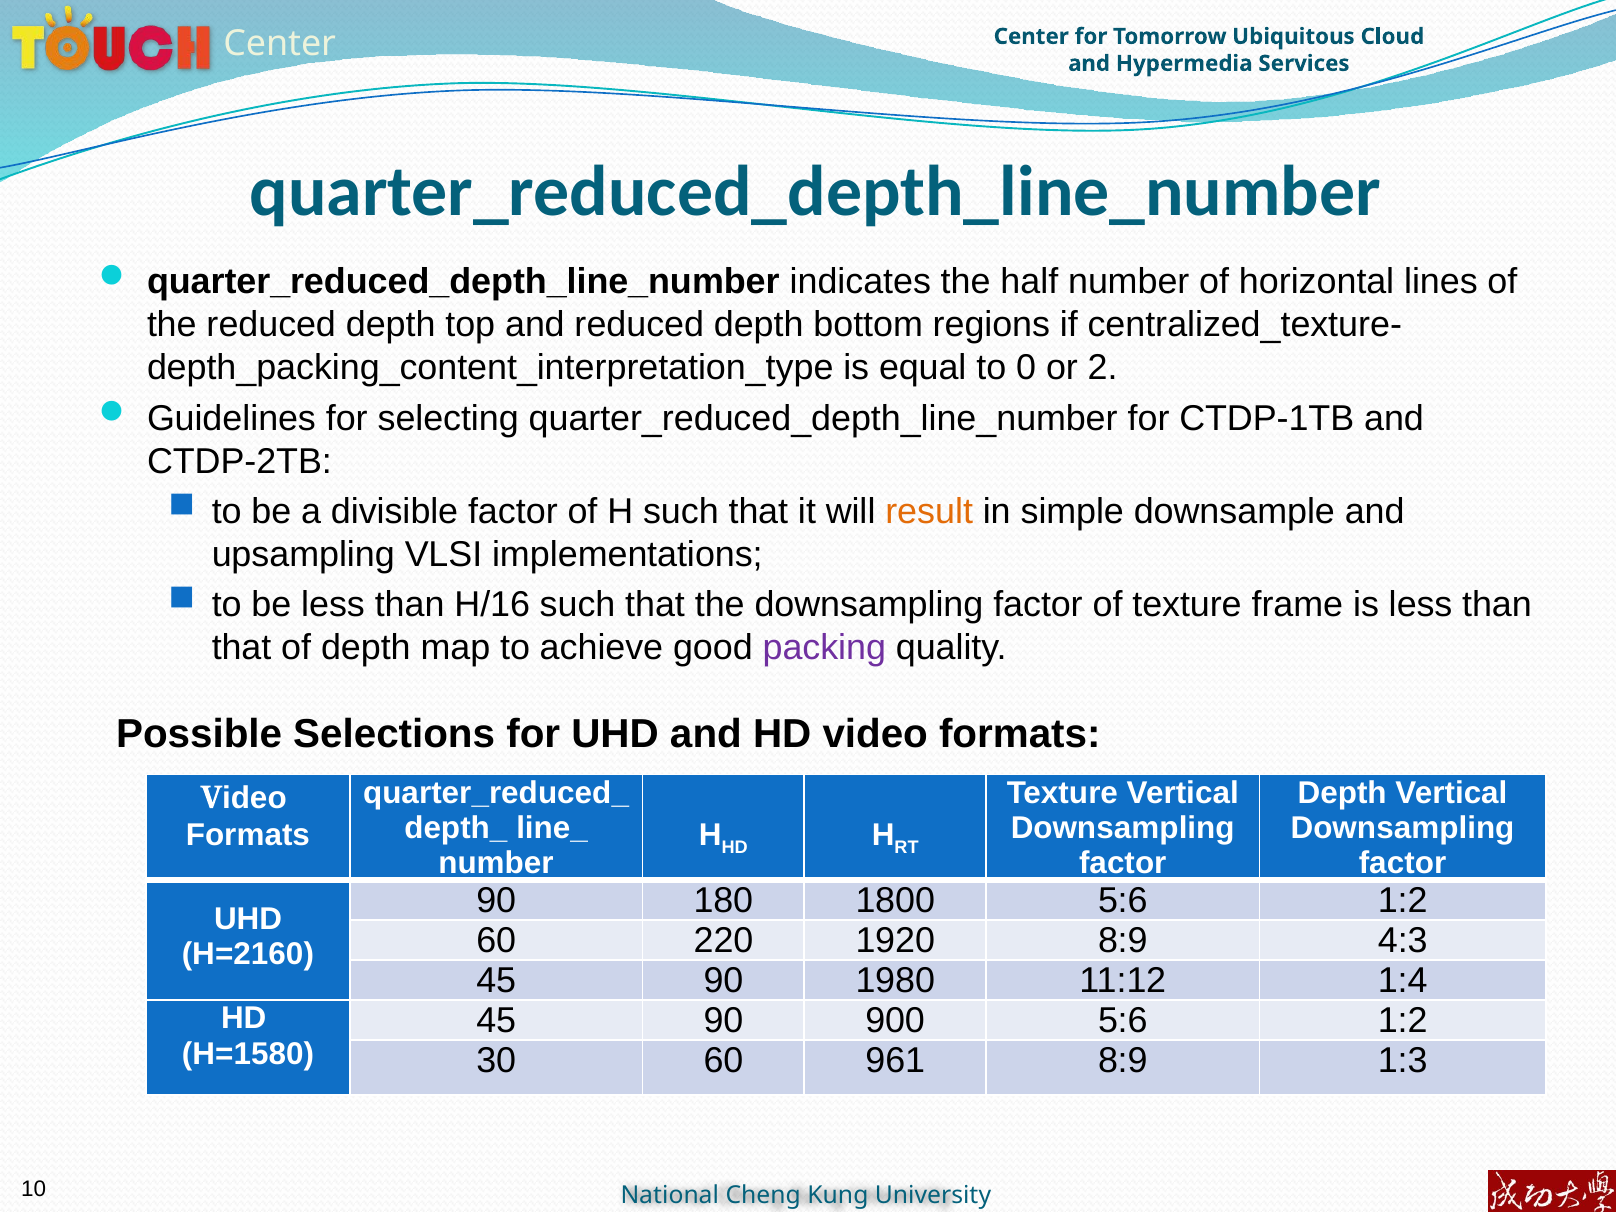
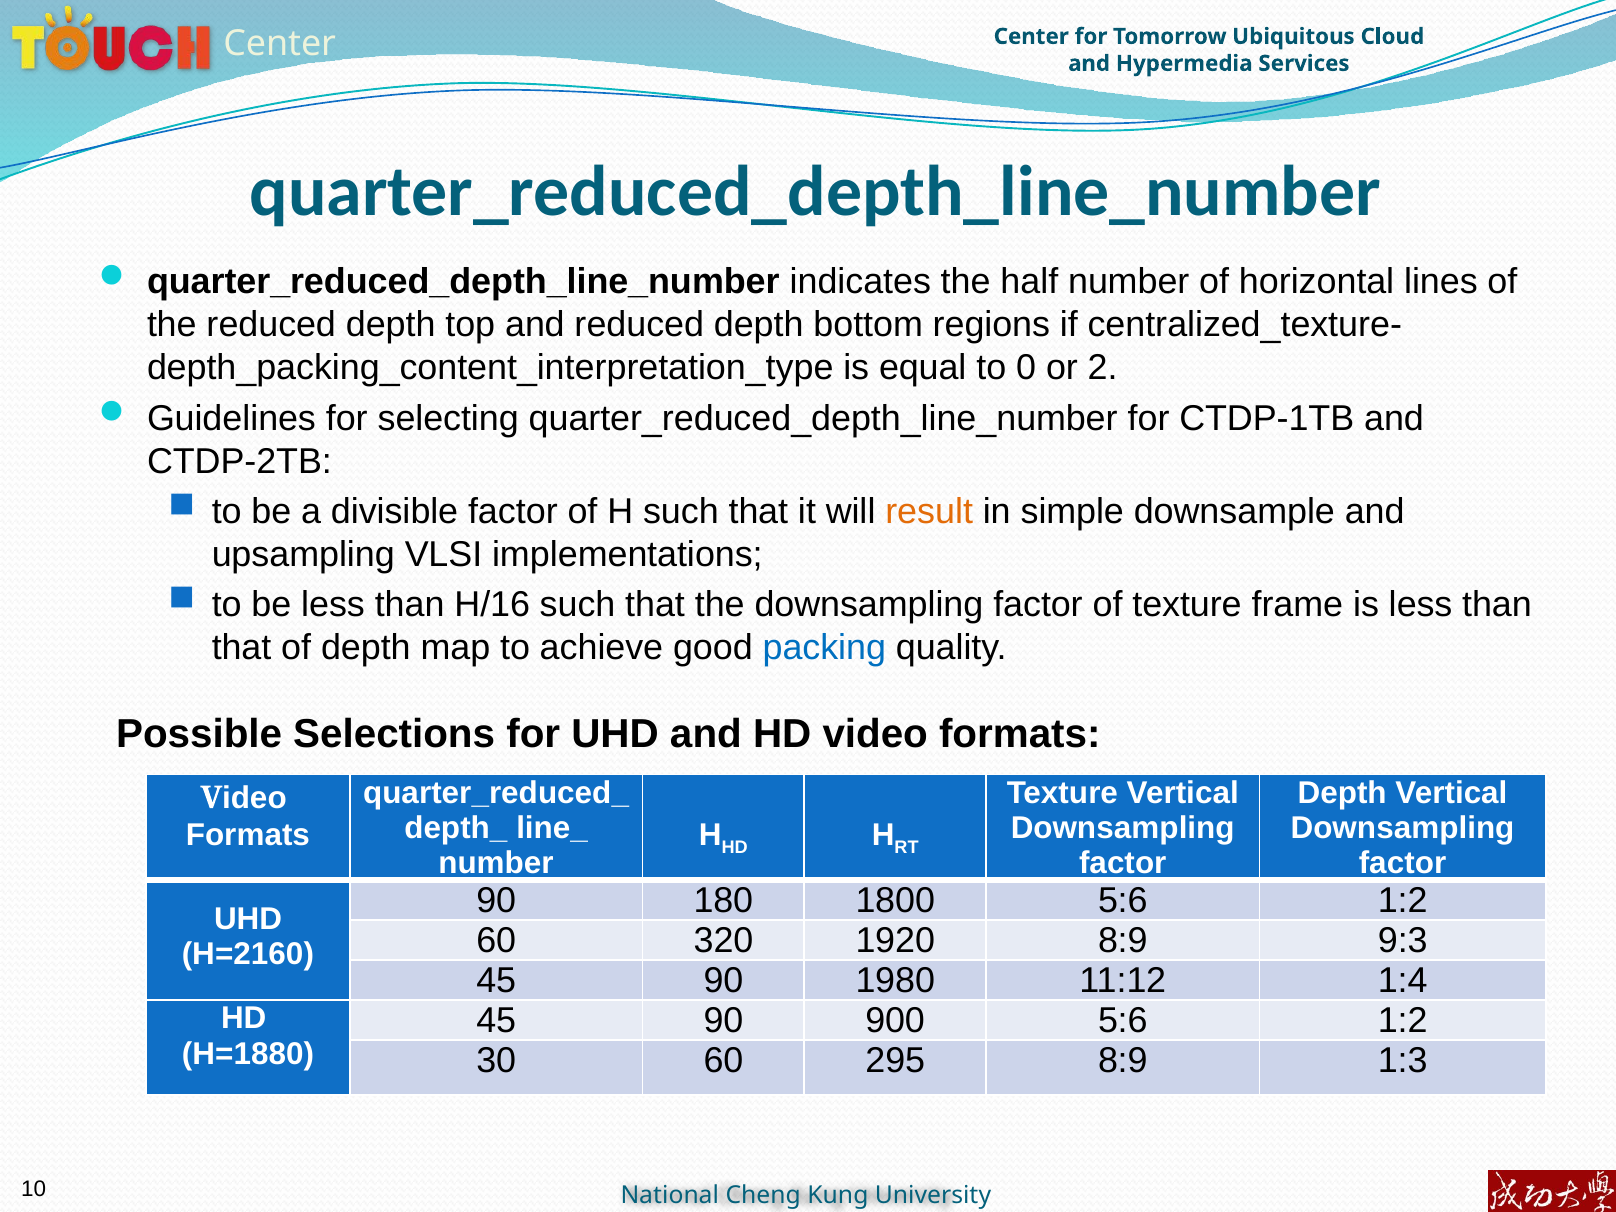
packing colour: purple -> blue (824, 648)
220: 220 -> 320 (723, 941)
4:3: 4:3 -> 9:3 (1403, 941)
H=1580: H=1580 -> H=1880 (248, 1054)
961: 961 -> 295 (895, 1061)
